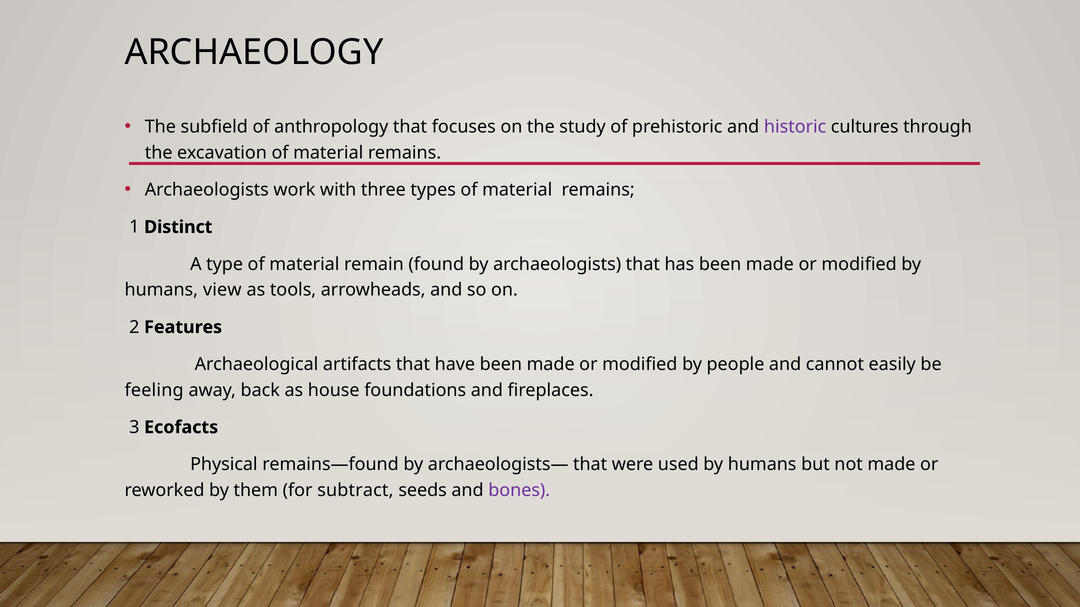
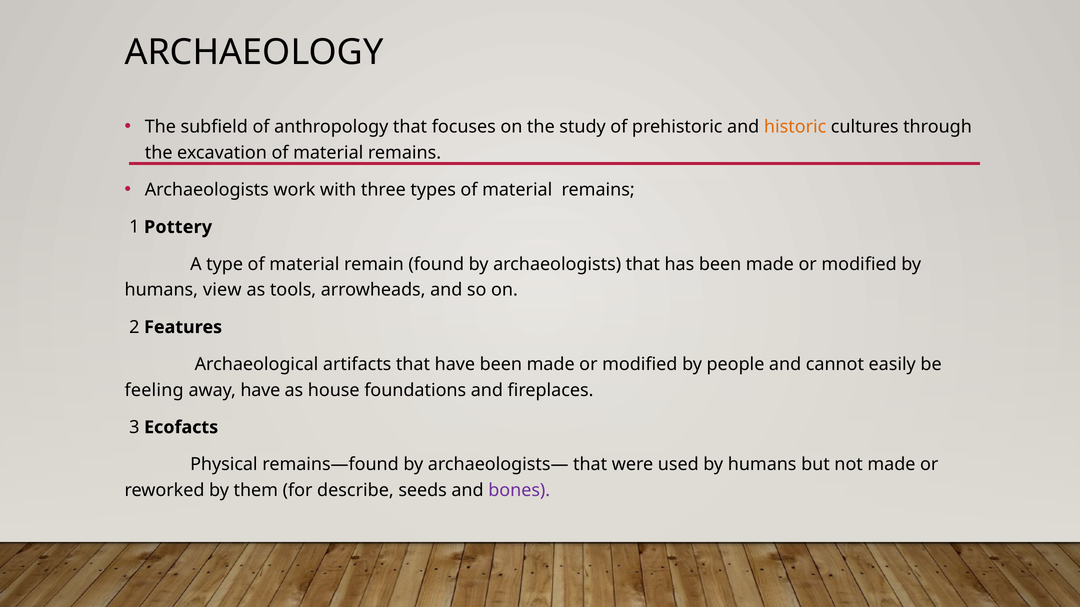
historic colour: purple -> orange (795, 127)
Distinct: Distinct -> Pottery (178, 227)
away back: back -> have (260, 390)
subtract: subtract -> describe (355, 491)
